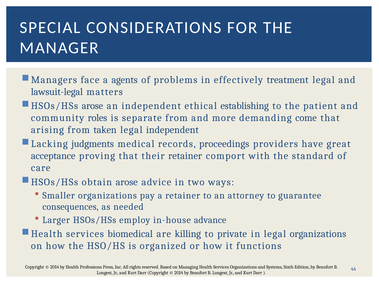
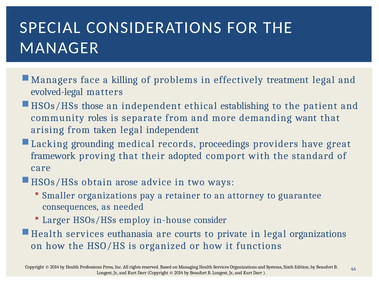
agents: agents -> killing (125, 80)
lawsuit-legal: lawsuit-legal -> evolved-legal (57, 92)
HSOs/HSs arose: arose -> those (92, 106)
come: come -> want (306, 118)
judgments: judgments -> grounding (93, 144)
acceptance: acceptance -> framework (53, 156)
their retainer: retainer -> adopted (185, 156)
advance: advance -> consider (210, 220)
biomedical: biomedical -> euthanasia (130, 234)
killing: killing -> courts (188, 234)
